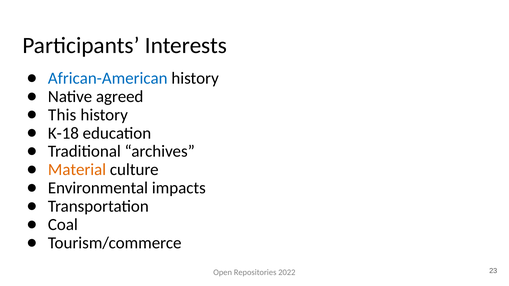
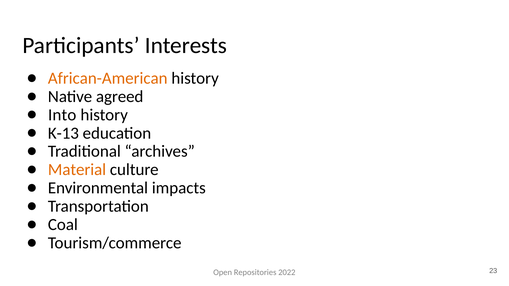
African-American colour: blue -> orange (108, 78)
This: This -> Into (62, 115)
K-18: K-18 -> K-13 (63, 133)
